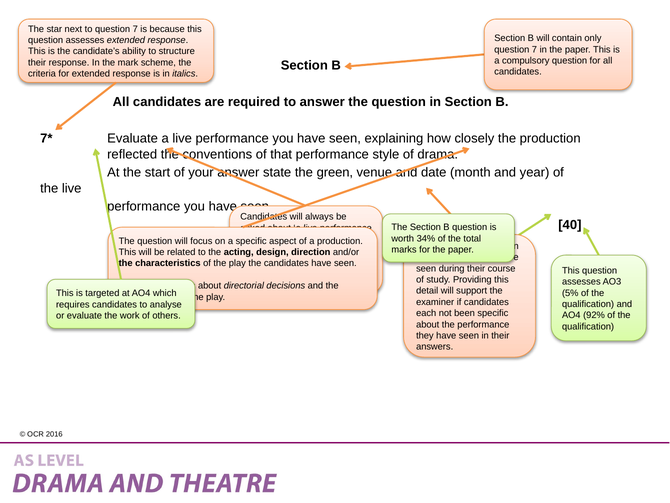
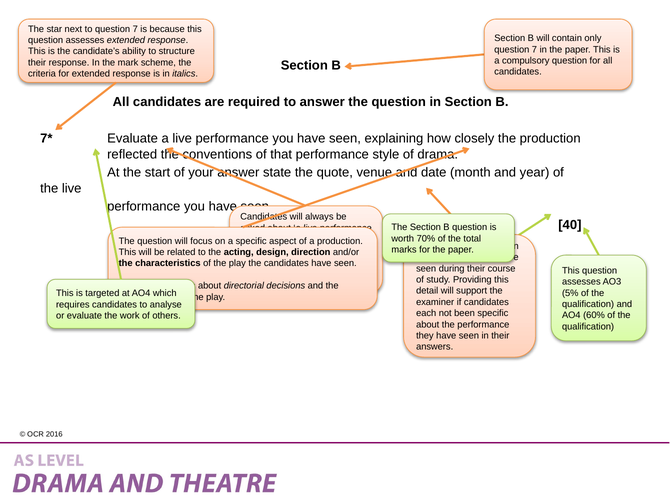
green: green -> quote (335, 172)
34%: 34% -> 70% (426, 238)
92%: 92% -> 60% (594, 315)
